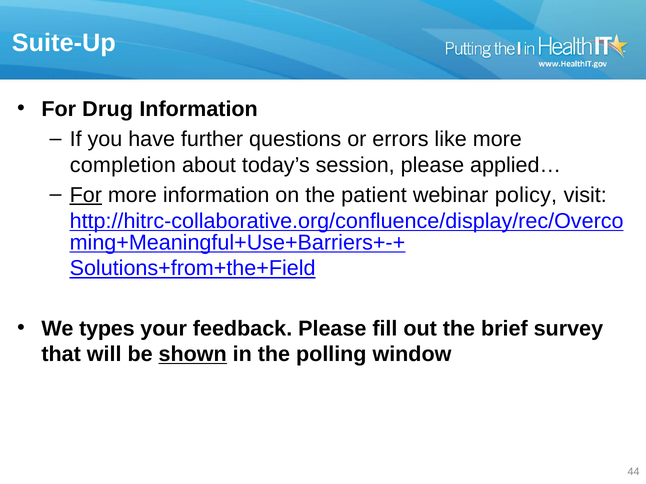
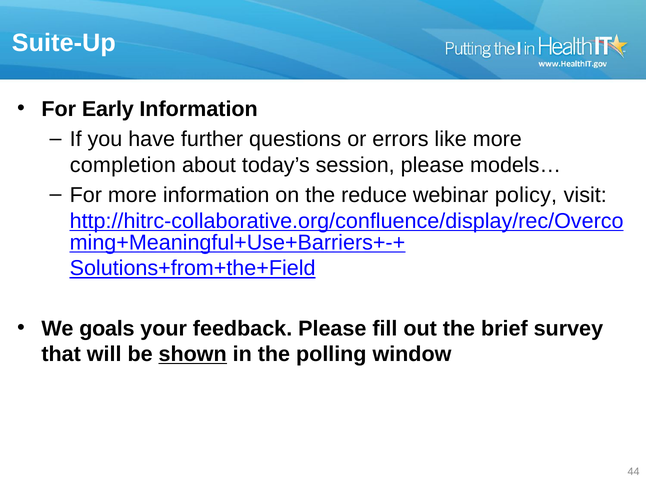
Drug: Drug -> Early (108, 109)
applied…: applied… -> models… (516, 165)
For underline: present -> none (86, 195)
patient: patient -> reduce (374, 195)
types: types -> goals (107, 329)
